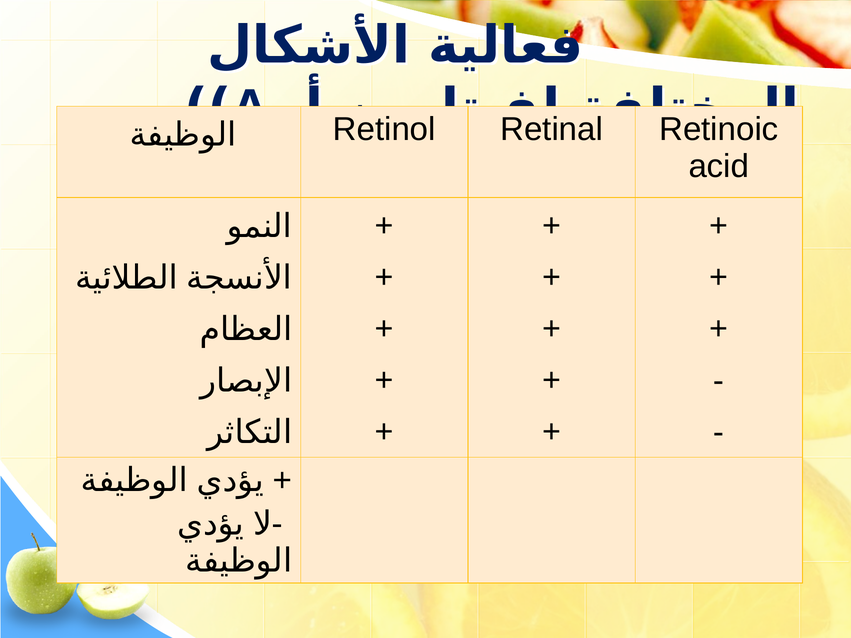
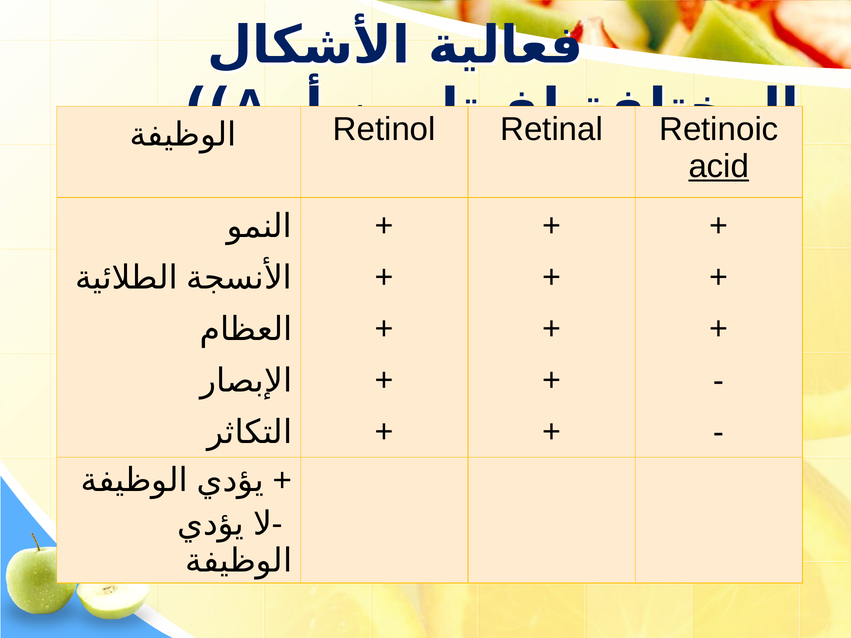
acid underline: none -> present (719, 167)
